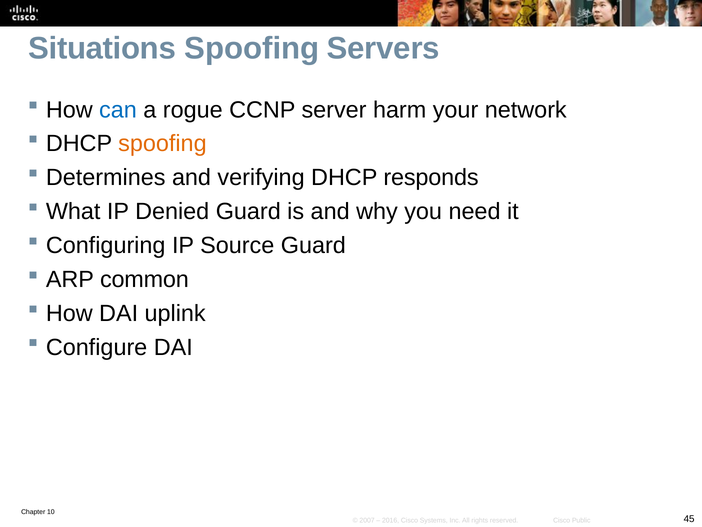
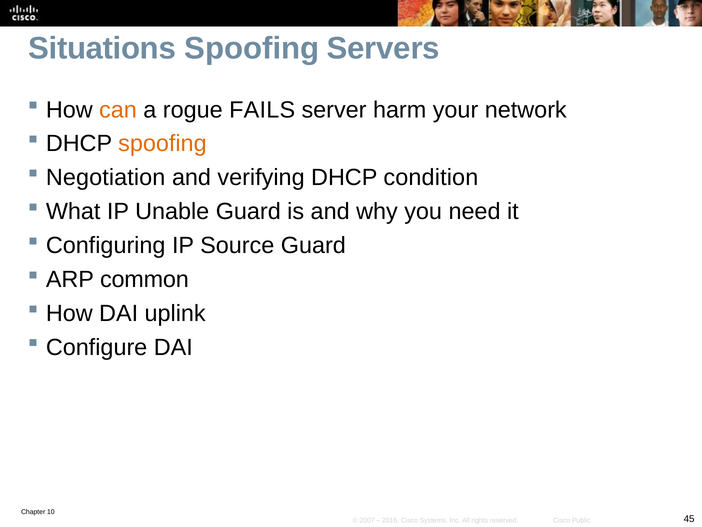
can colour: blue -> orange (118, 110)
CCNP: CCNP -> FAILS (262, 110)
Determines: Determines -> Negotiation (106, 178)
responds: responds -> condition (431, 178)
Denied: Denied -> Unable (172, 211)
